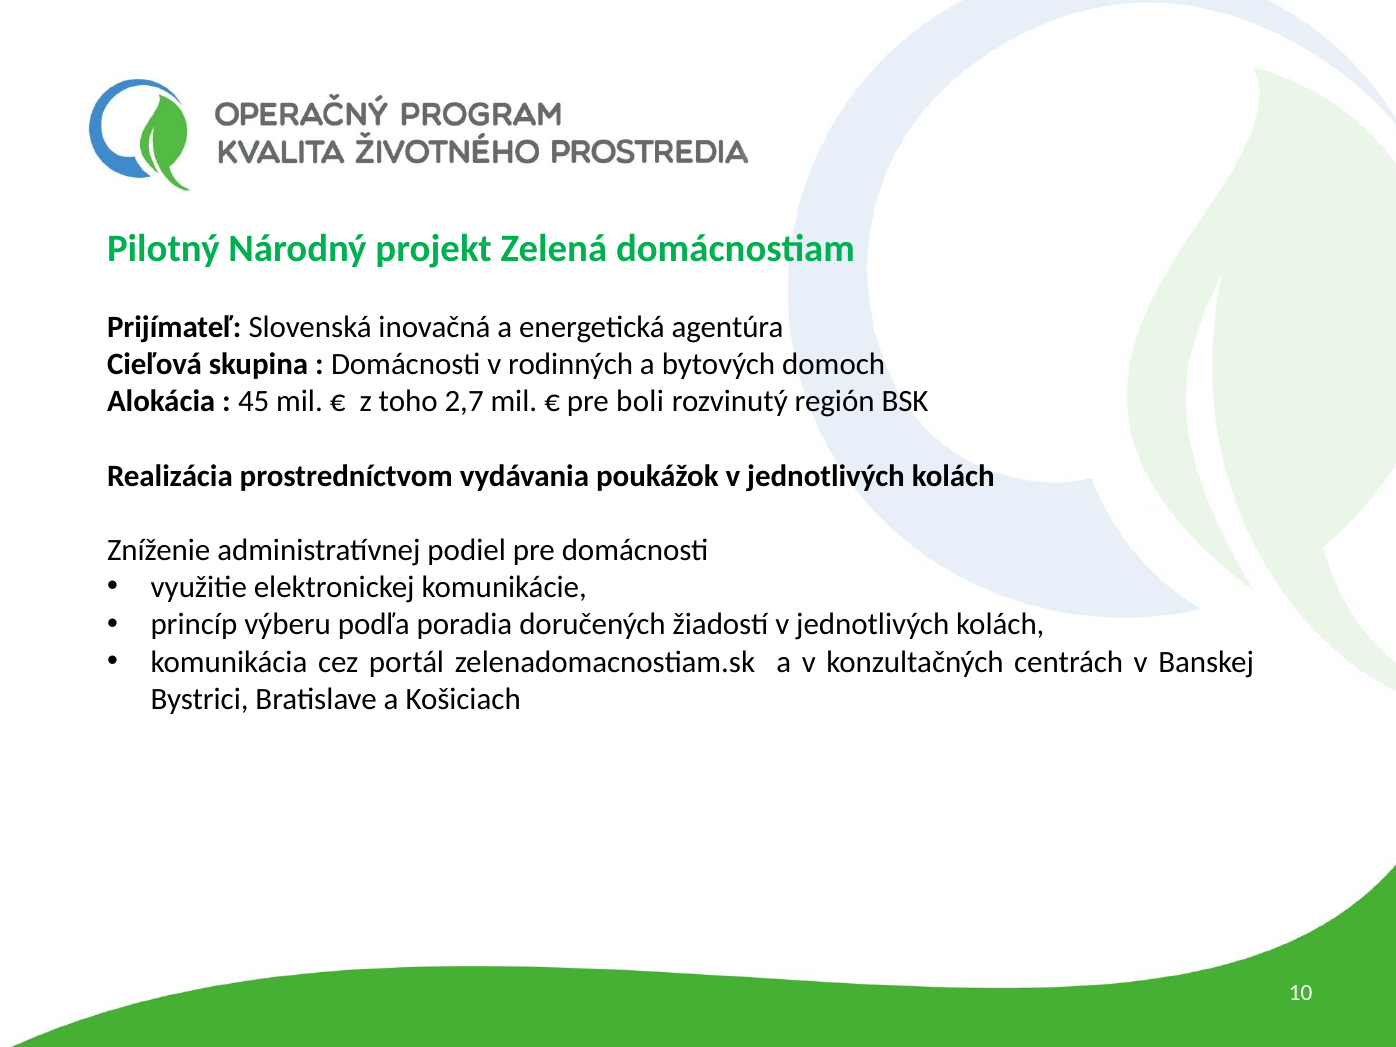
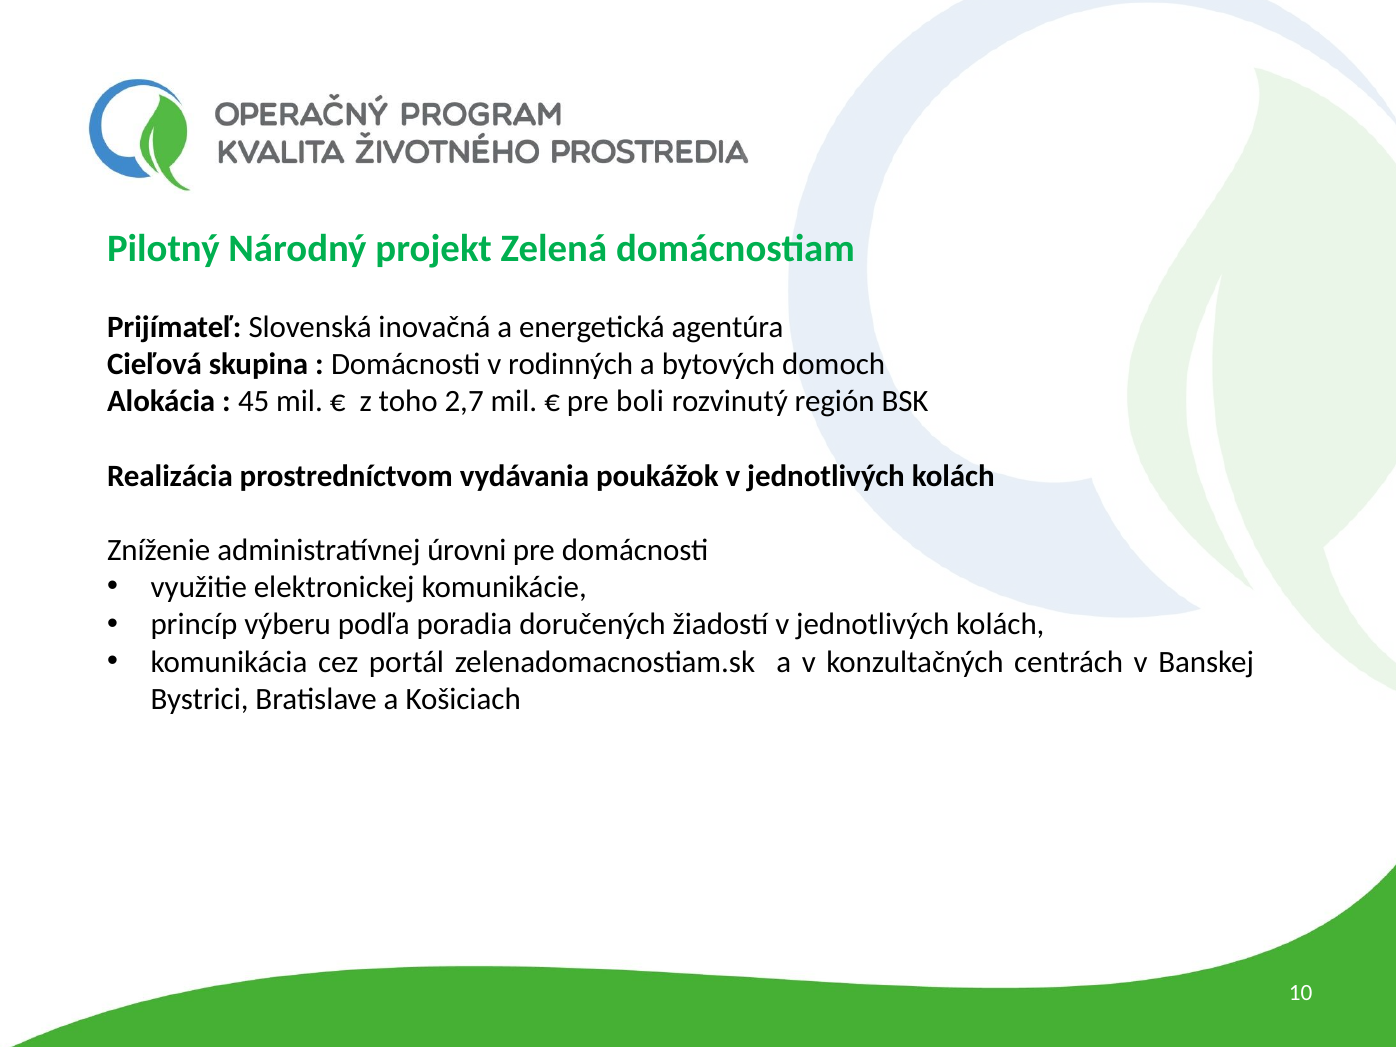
podiel: podiel -> úrovni (467, 550)
